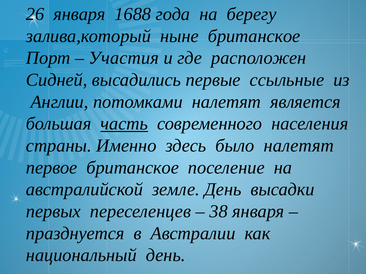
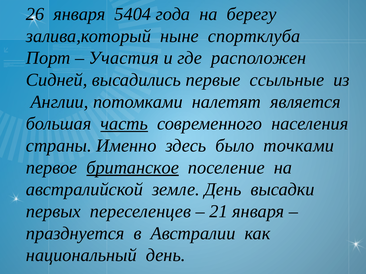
1688: 1688 -> 5404 (133, 14)
ныне британское: британское -> спортклуба (254, 36)
было налетят: налетят -> точками (299, 146)
британское underline: none -> present (133, 168)
38: 38 -> 21 (219, 212)
